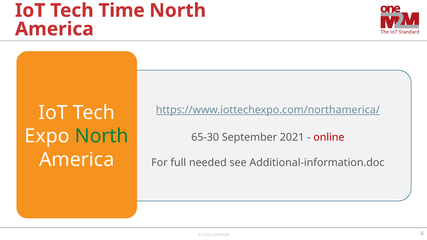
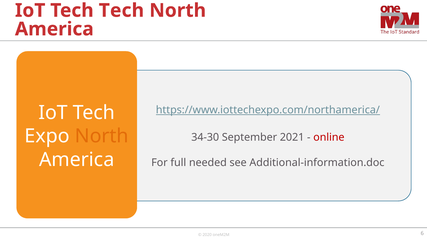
Tech Time: Time -> Tech (121, 11)
North colour: green -> orange (102, 136)
65-30: 65-30 -> 34-30 (205, 137)
